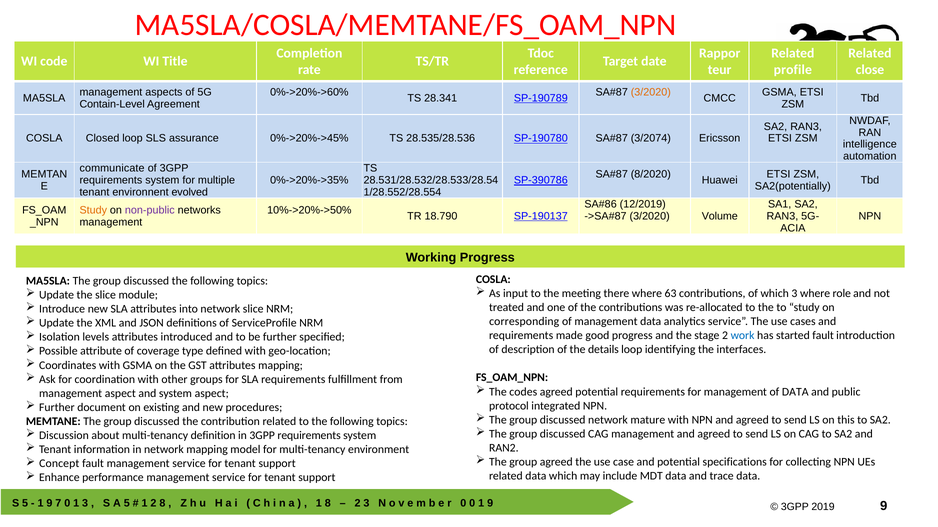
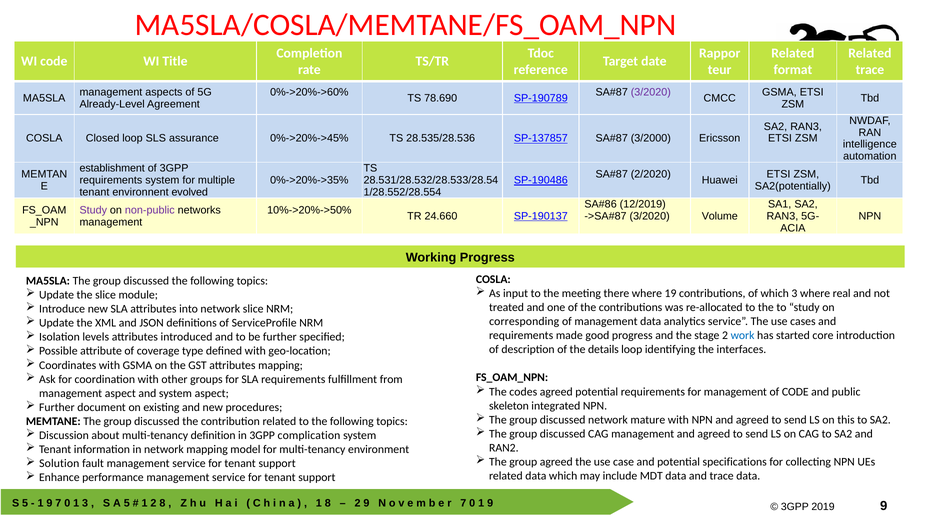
profile: profile -> format (793, 70)
close: close -> trace (870, 70)
3/2020 colour: orange -> purple (651, 92)
28.341: 28.341 -> 78.690 (441, 98)
Contain-Level: Contain-Level -> Already-Level (112, 104)
SP-190780: SP-190780 -> SP-137857 (541, 139)
3/2074: 3/2074 -> 3/2000 (651, 139)
communicate: communicate -> establishment (112, 169)
8/2020: 8/2020 -> 2/2020 (651, 175)
SP-390786: SP-390786 -> SP-190486 (541, 181)
Study colour: orange -> purple (93, 210)
18.790: 18.790 -> 24.660 (441, 216)
63: 63 -> 19 (671, 294)
role: role -> real (842, 294)
started fault: fault -> core (823, 336)
of DATA: DATA -> CODE (795, 392)
protocol: protocol -> skeleton (509, 406)
in 3GPP requirements: requirements -> complication (309, 436)
Concept: Concept -> Solution (59, 464)
2 3: 3 -> 9 (366, 504)
0: 0 -> 7 (463, 504)
